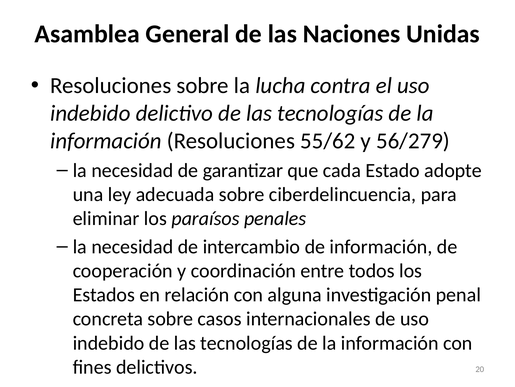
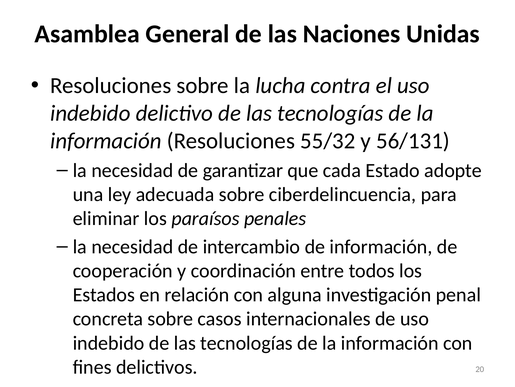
55/62: 55/62 -> 55/32 (328, 141)
56/279: 56/279 -> 56/131 (413, 141)
